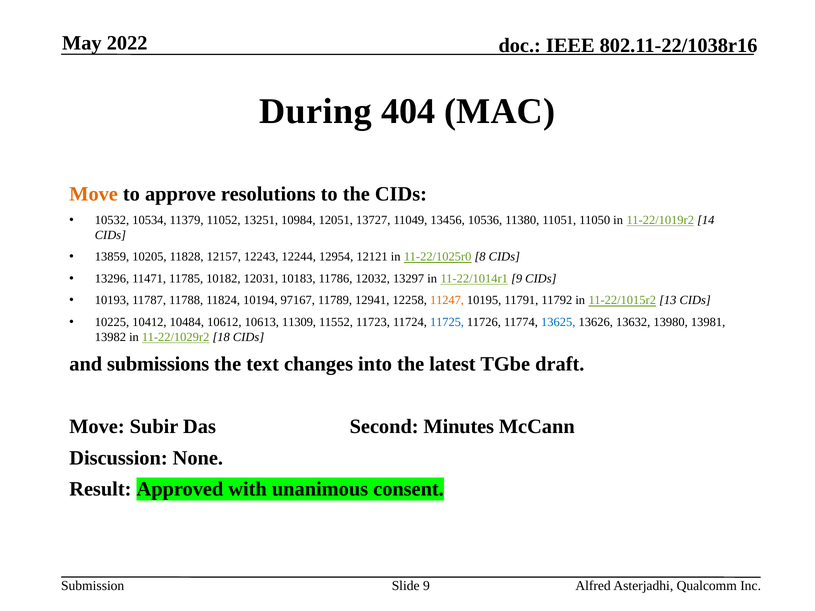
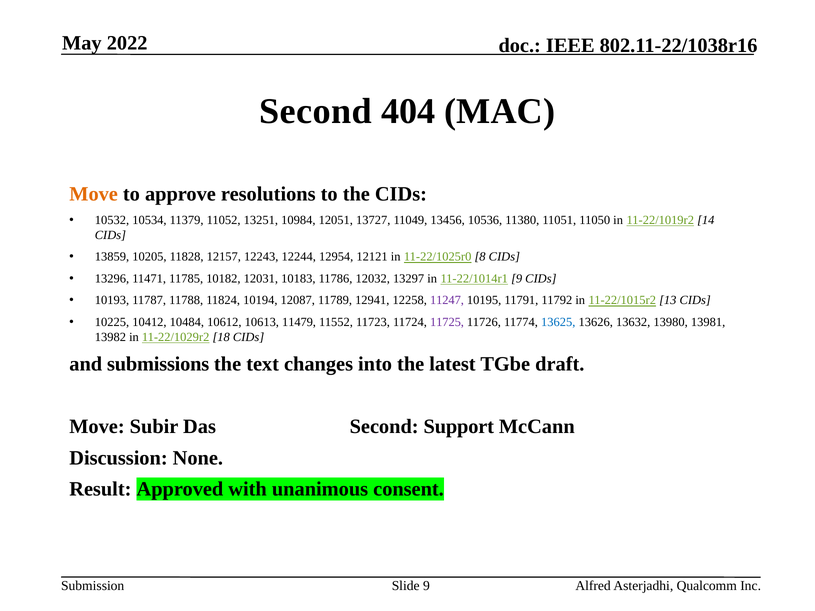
During: During -> Second (316, 111)
97167: 97167 -> 12087 (298, 300)
11247 colour: orange -> purple (447, 300)
11309: 11309 -> 11479 (299, 322)
11725 colour: blue -> purple (447, 322)
Minutes: Minutes -> Support (459, 427)
